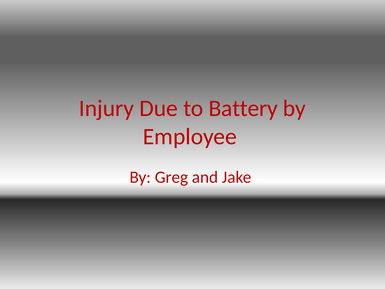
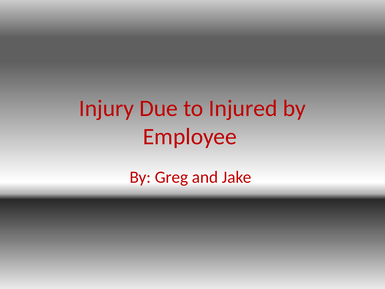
Battery: Battery -> Injured (243, 108)
